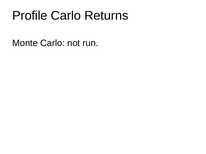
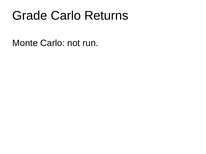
Profile: Profile -> Grade (30, 16)
